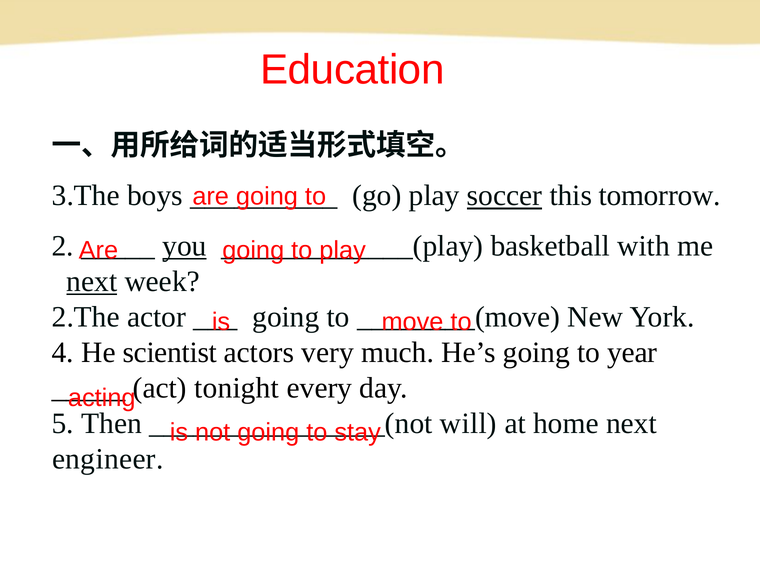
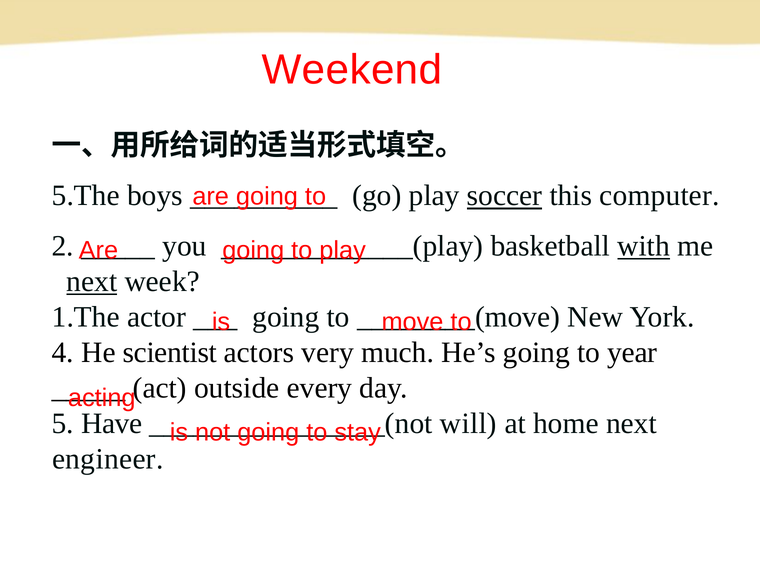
Education: Education -> Weekend (352, 70)
3.The: 3.The -> 5.The (86, 196)
tomorrow: tomorrow -> computer (659, 196)
you underline: present -> none (184, 246)
with underline: none -> present (644, 246)
2.The: 2.The -> 1.The (86, 317)
tonight: tonight -> outside (237, 388)
Then: Then -> Have (112, 423)
